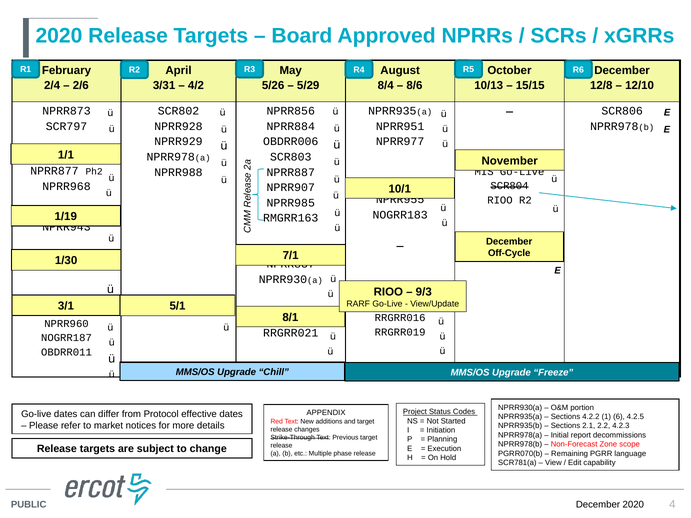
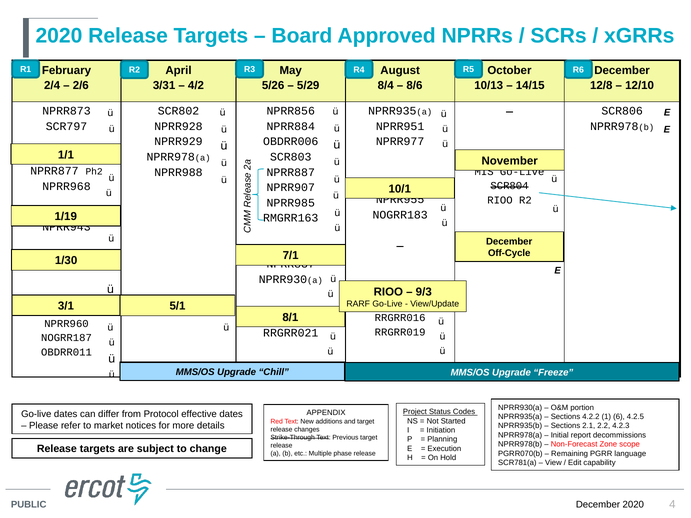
15/15: 15/15 -> 14/15 (530, 86)
